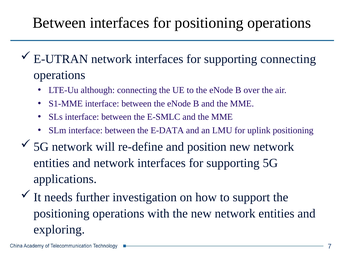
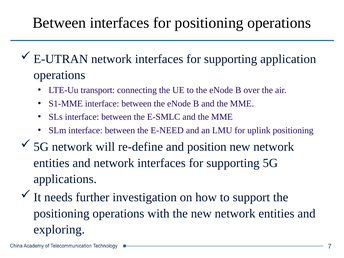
supporting connecting: connecting -> application (288, 59)
although: although -> transport (98, 90)
E-DATA: E-DATA -> E-NEED (167, 130)
